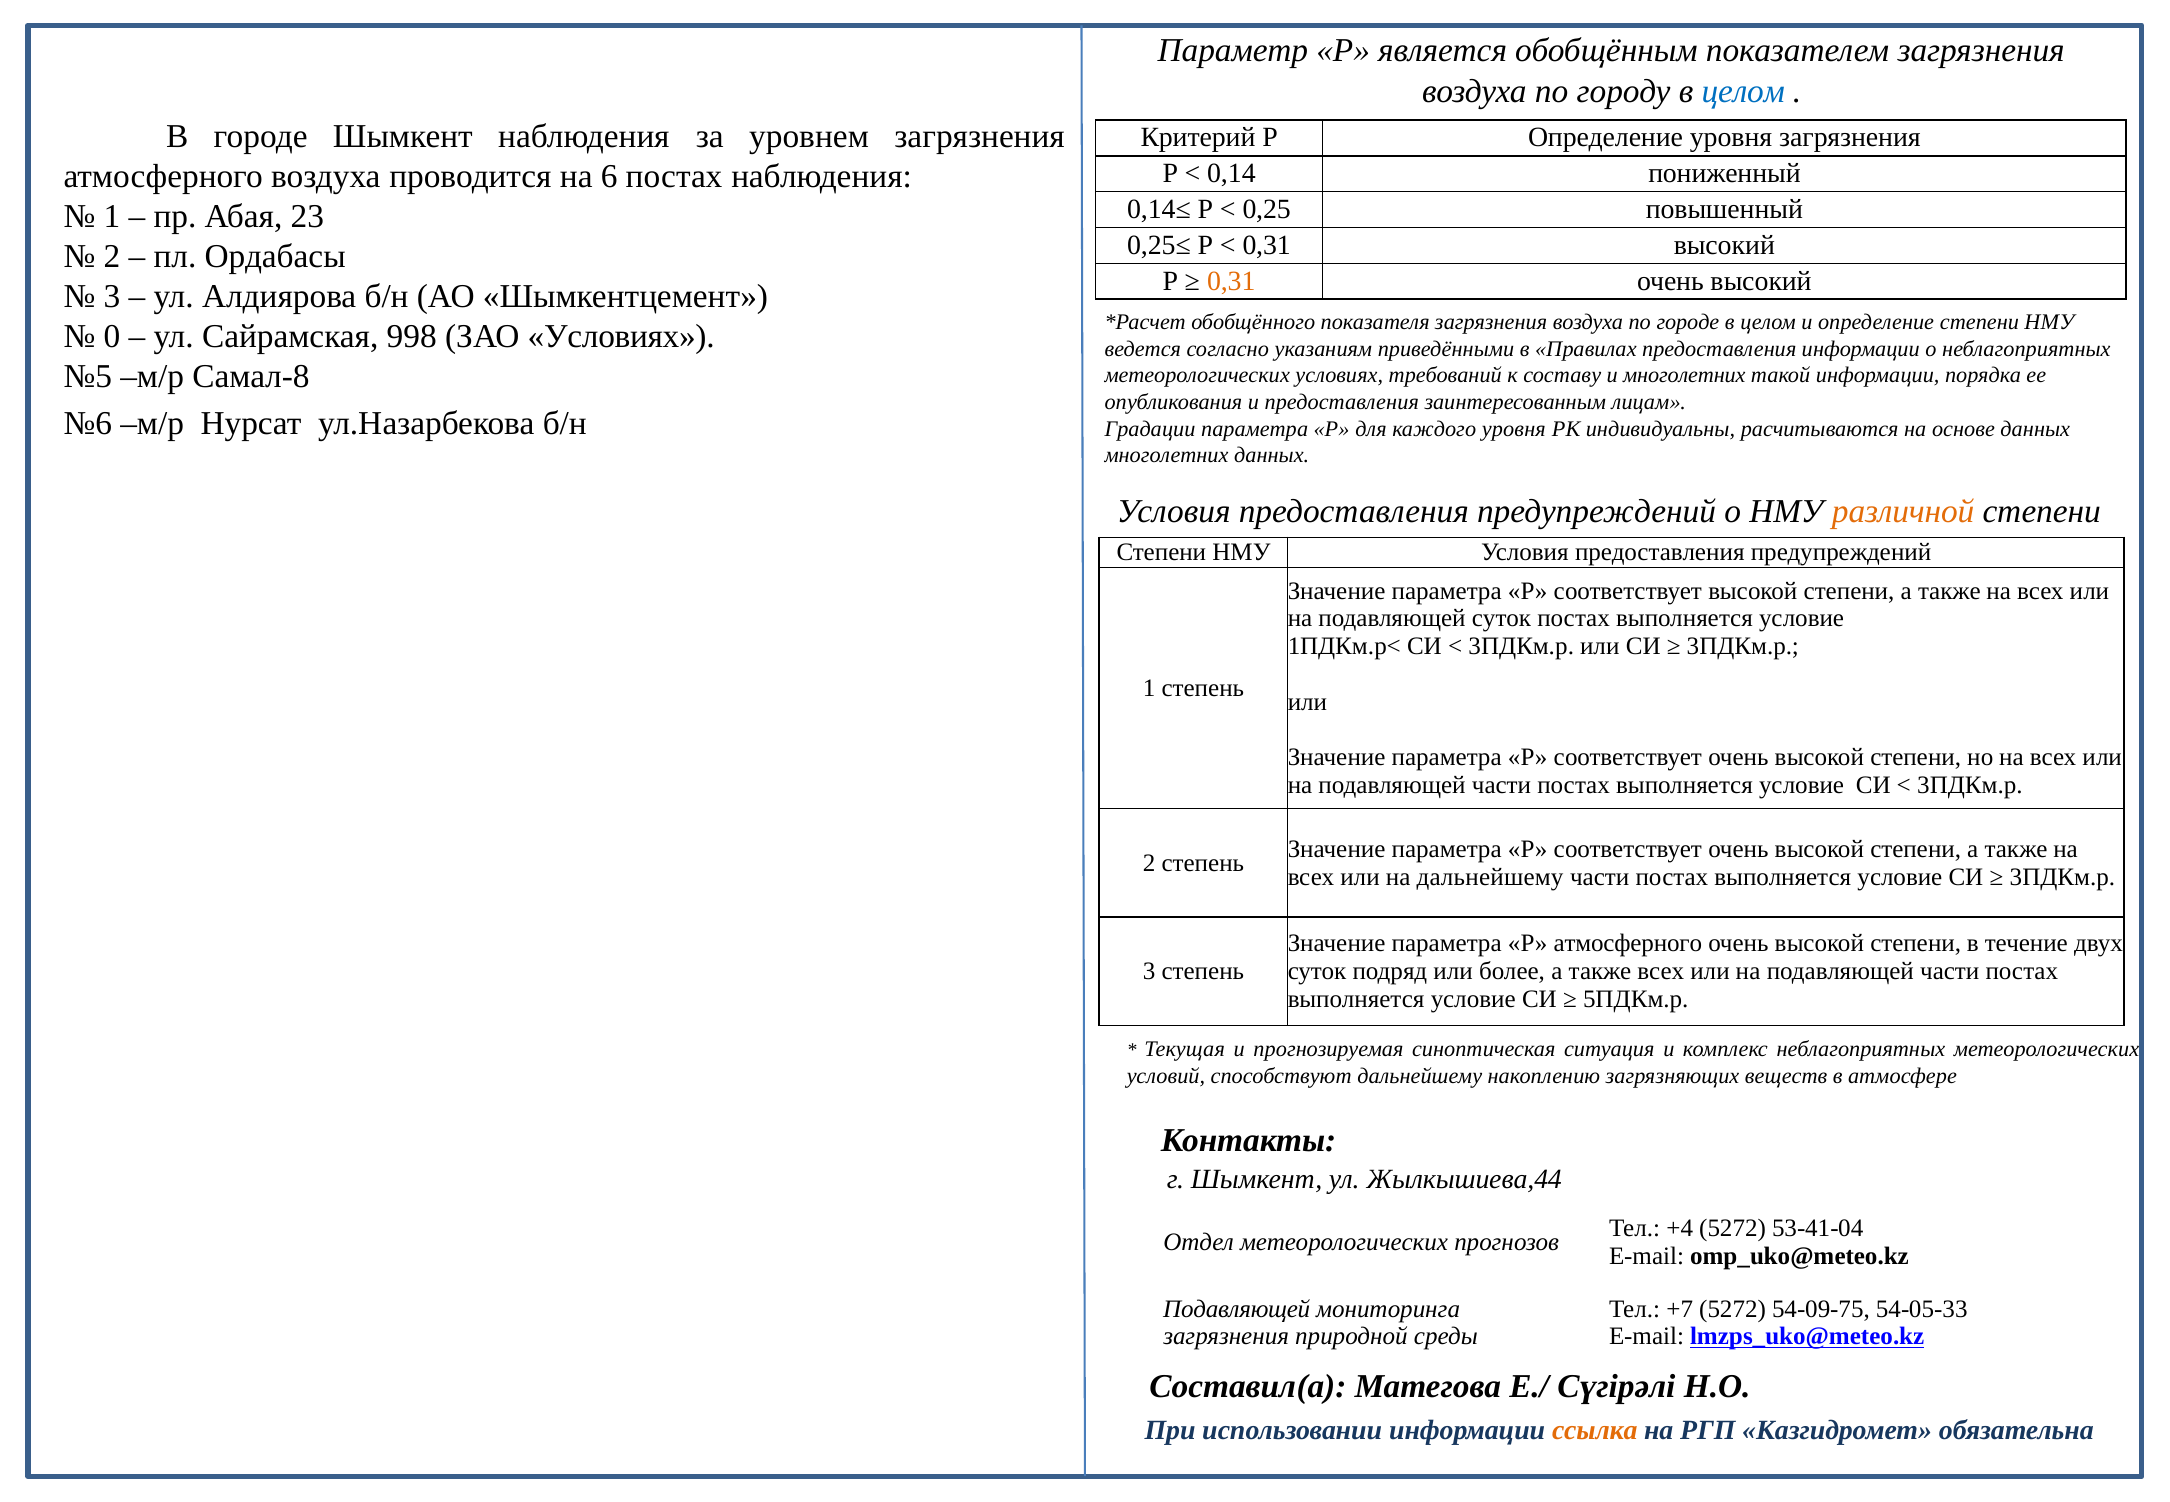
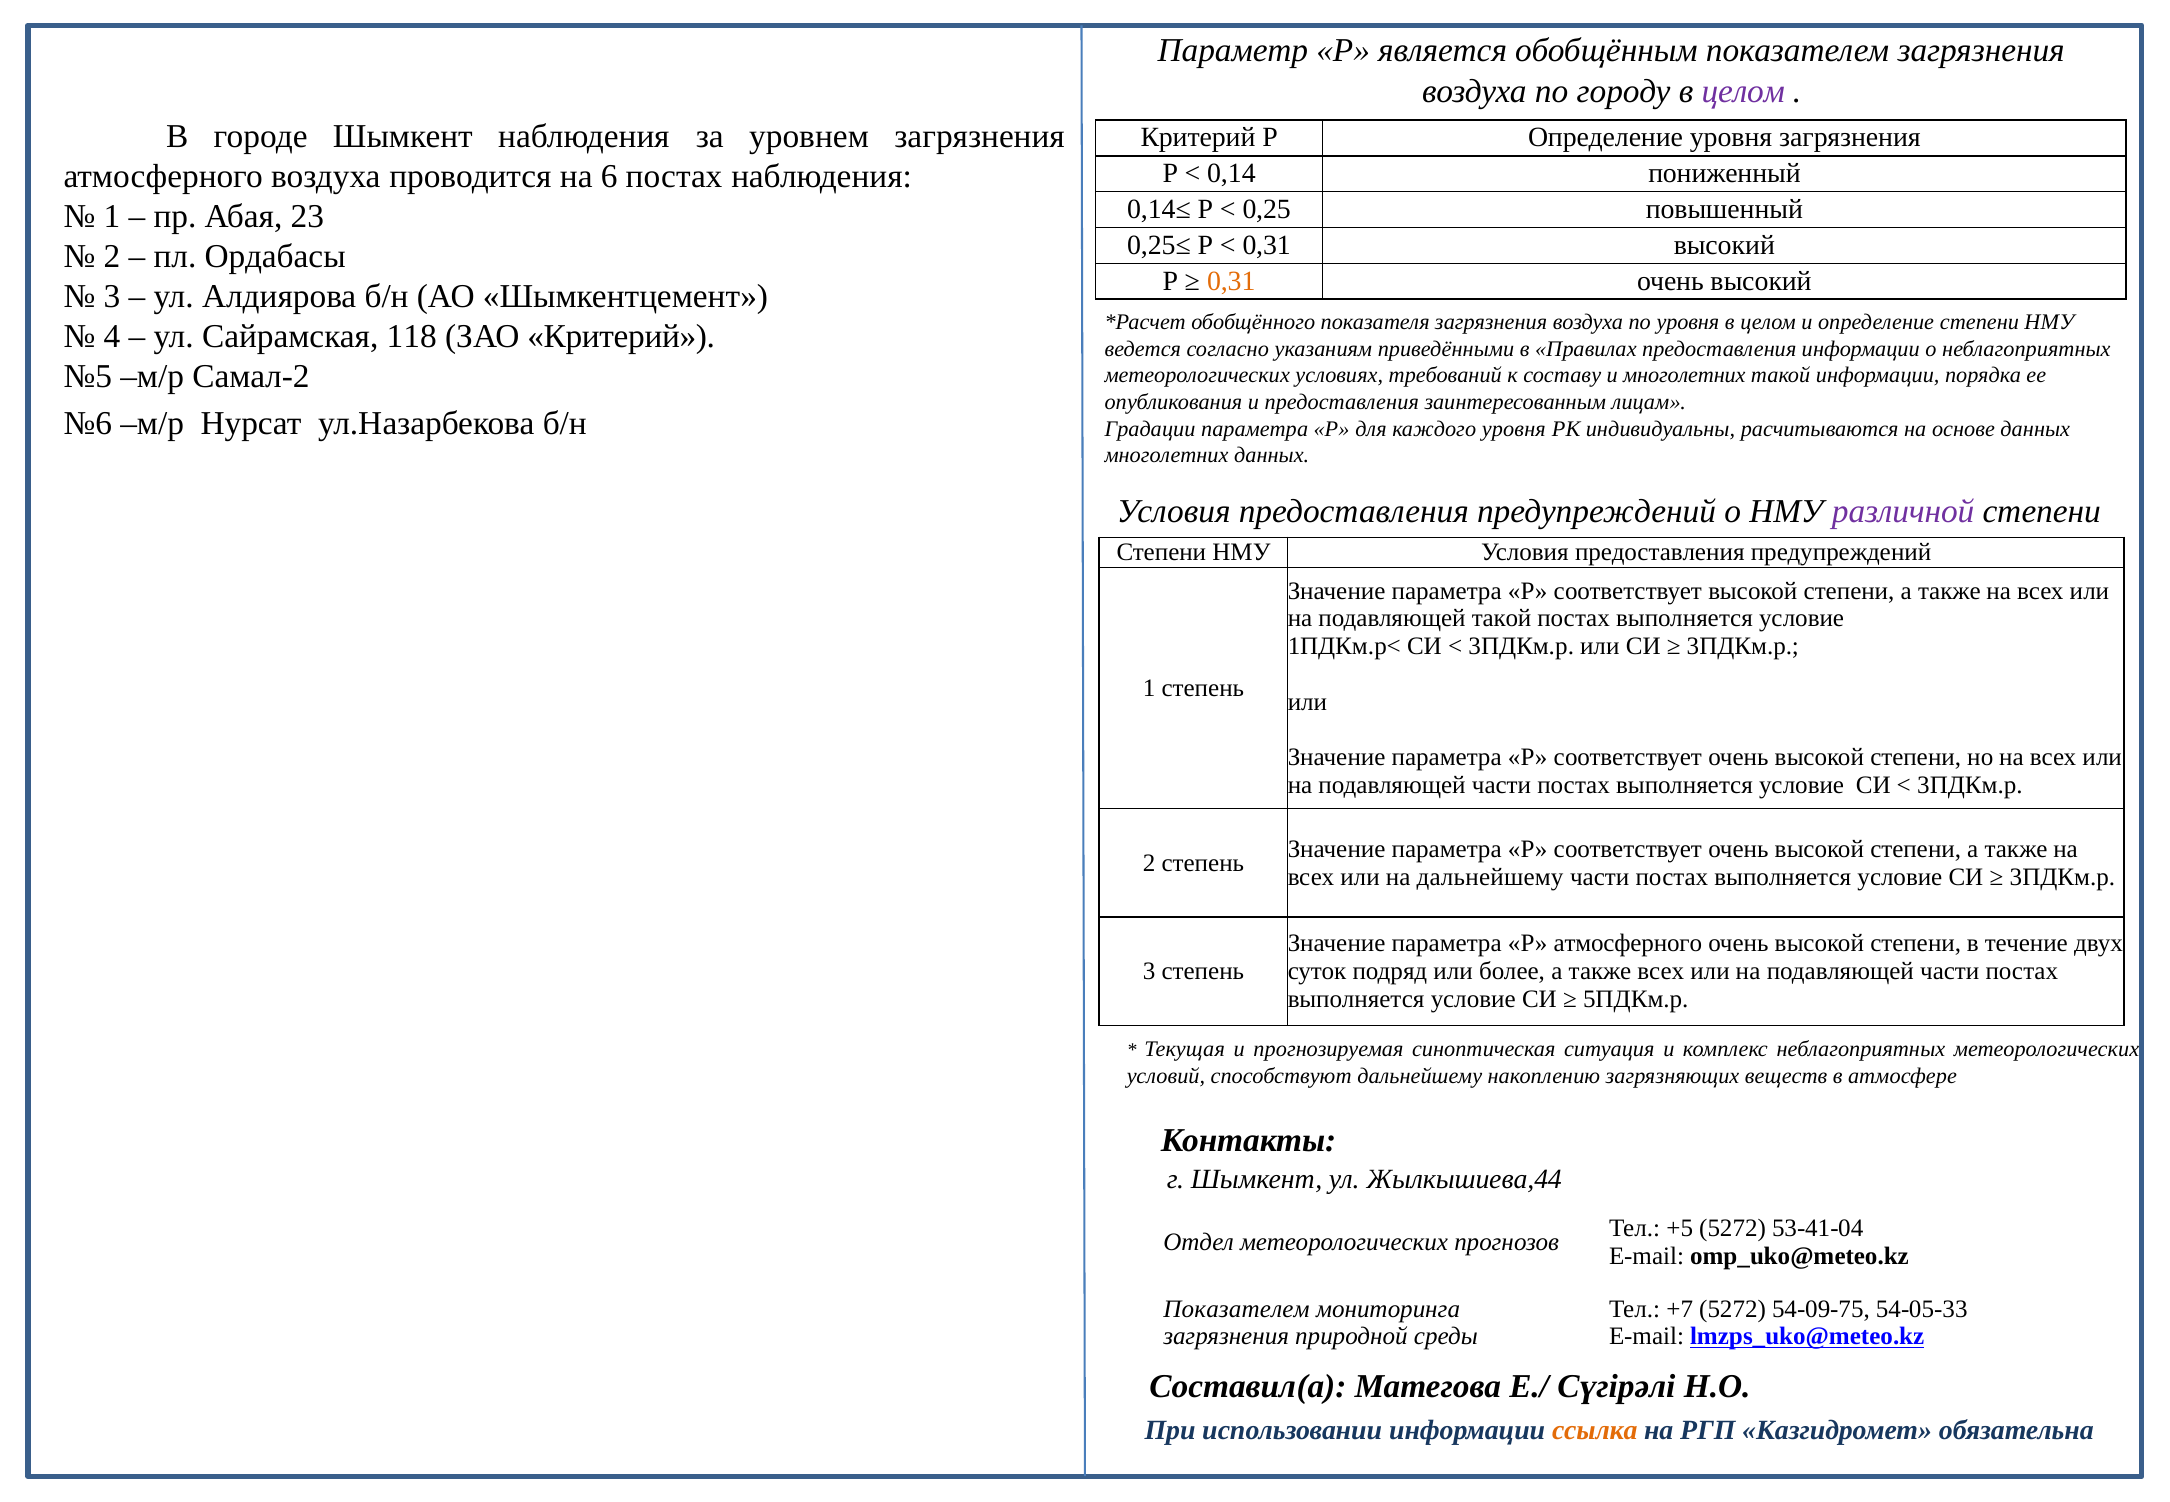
целом colour: blue -> purple (1743, 91)
по городе: городе -> уровня (1688, 322)
0: 0 -> 4 (112, 337)
998: 998 -> 118 (412, 337)
ЗАО Условиях: Условиях -> Критерий (621, 337)
Самал-8: Самал-8 -> Самал-2 (251, 377)
различной colour: orange -> purple (1903, 512)
подавляющей суток: суток -> такой (1502, 619)
+4: +4 -> +5 (1680, 1229)
Подавляющей: Подавляющей -> Показателем (1237, 1309)
